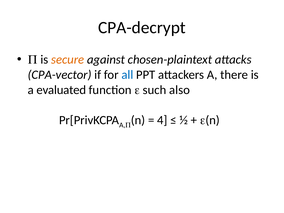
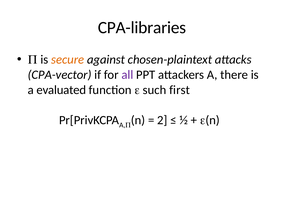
CPA-decrypt: CPA-decrypt -> CPA-libraries (142, 27)
all colour: blue -> purple (127, 75)
also: also -> first (180, 90)
4: 4 -> 2 (162, 120)
